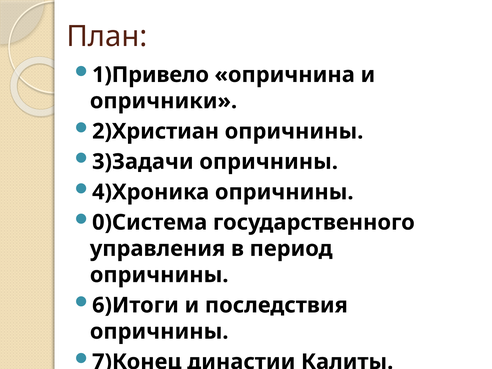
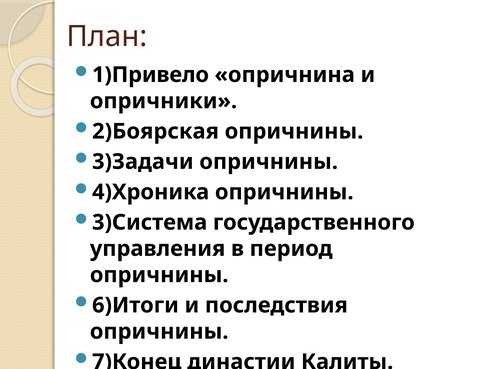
2)Христиан: 2)Христиан -> 2)Боярская (155, 131)
0)Система: 0)Система -> 3)Система (150, 222)
